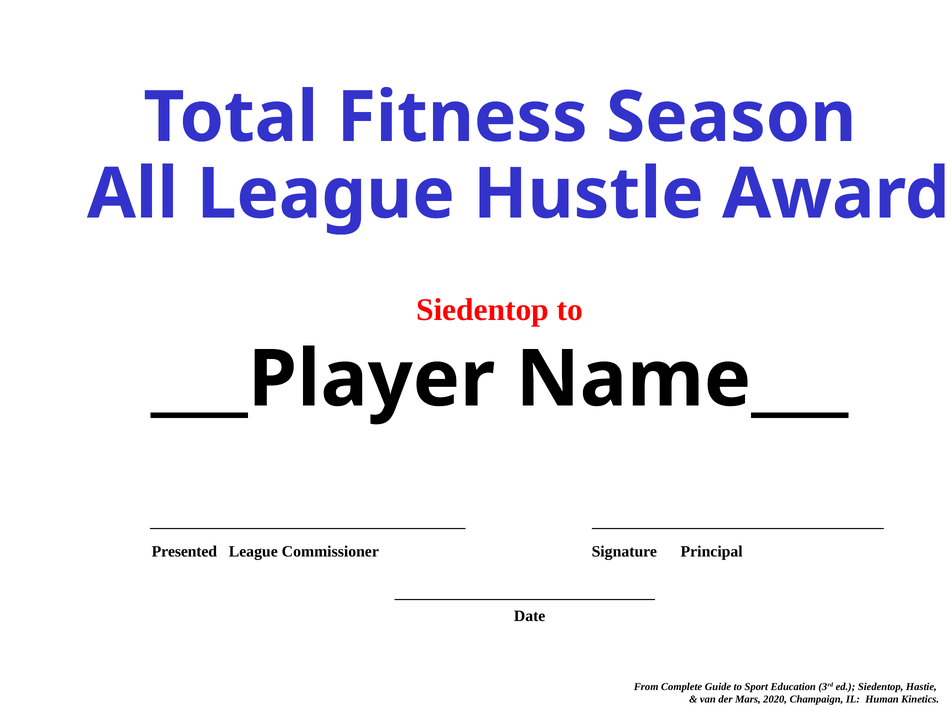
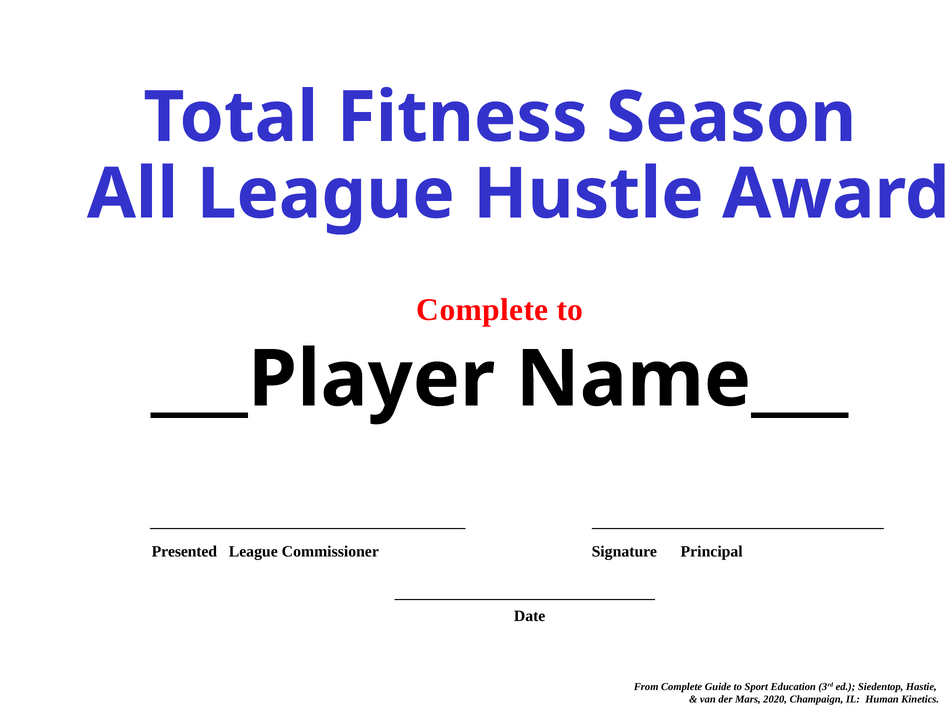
Siedentop: Siedentop -> Complete (482, 310)
